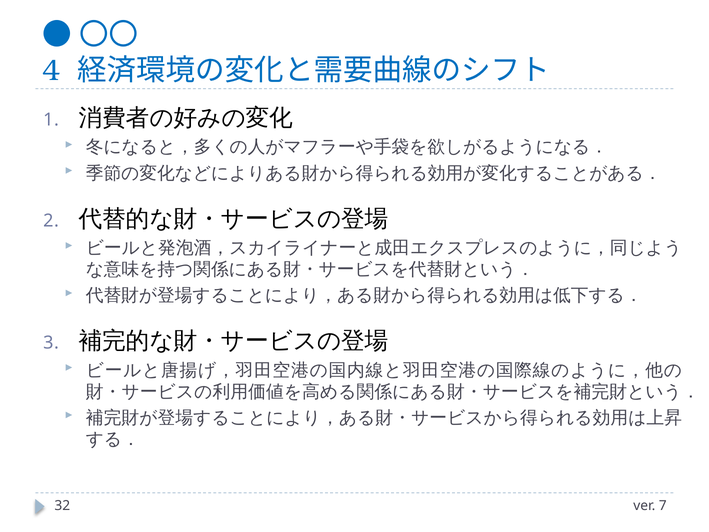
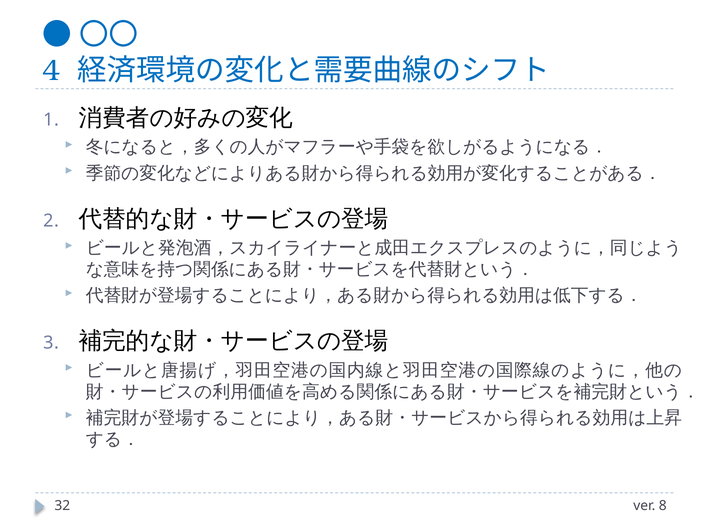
7: 7 -> 8 (663, 506)
